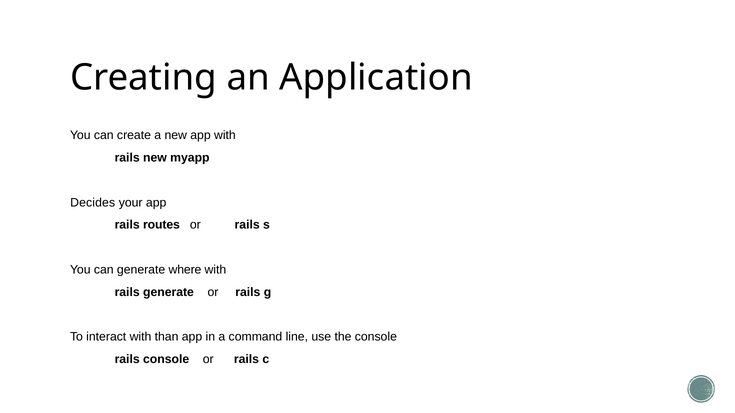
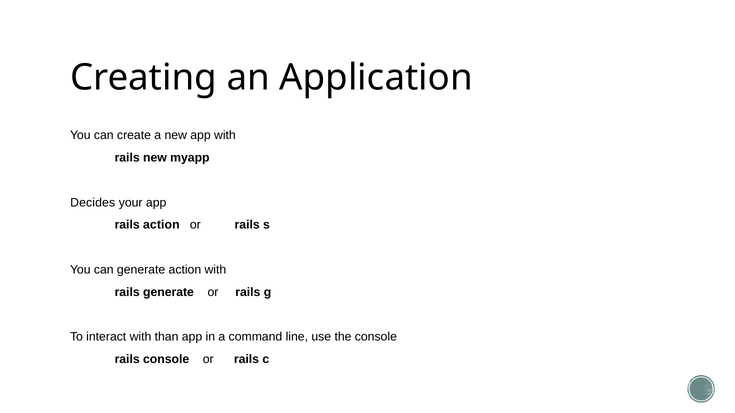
rails routes: routes -> action (161, 225)
generate where: where -> action (185, 270)
